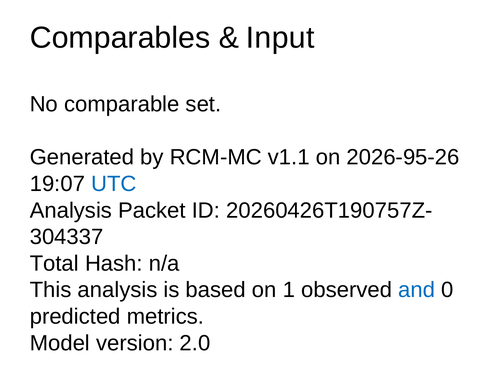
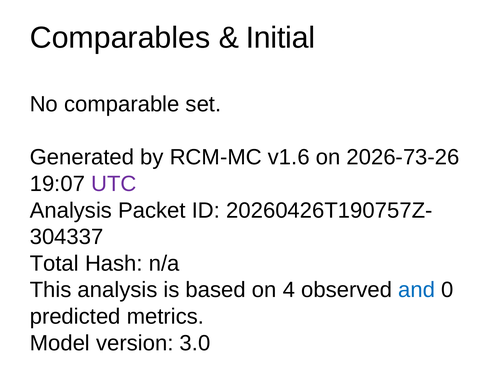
Input: Input -> Initial (281, 38)
v1.1: v1.1 -> v1.6 (289, 157)
2026-95-26: 2026-95-26 -> 2026-73-26 (403, 157)
UTC colour: blue -> purple (114, 184)
1: 1 -> 4 (289, 290)
2.0: 2.0 -> 3.0 (195, 343)
